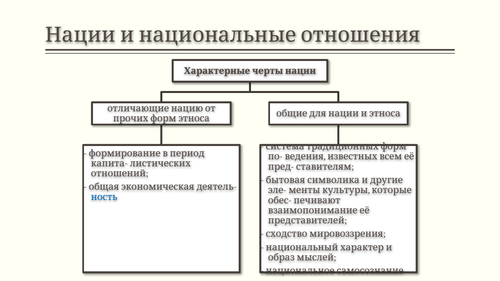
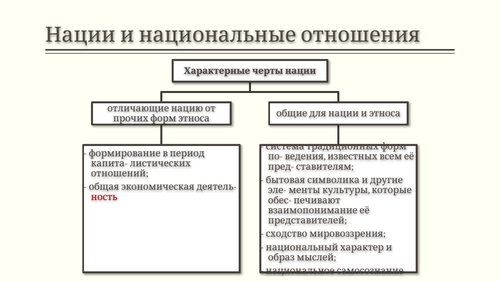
ность colour: blue -> red (104, 197)
